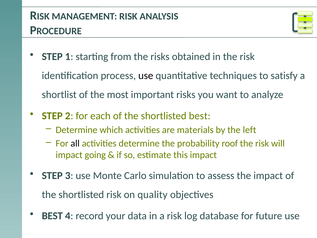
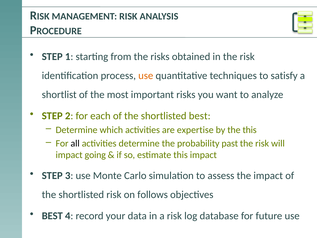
use colour: black -> orange (146, 76)
materials: materials -> expertise (195, 130)
the left: left -> this (250, 130)
roof: roof -> past (230, 143)
quality: quality -> follows (153, 195)
